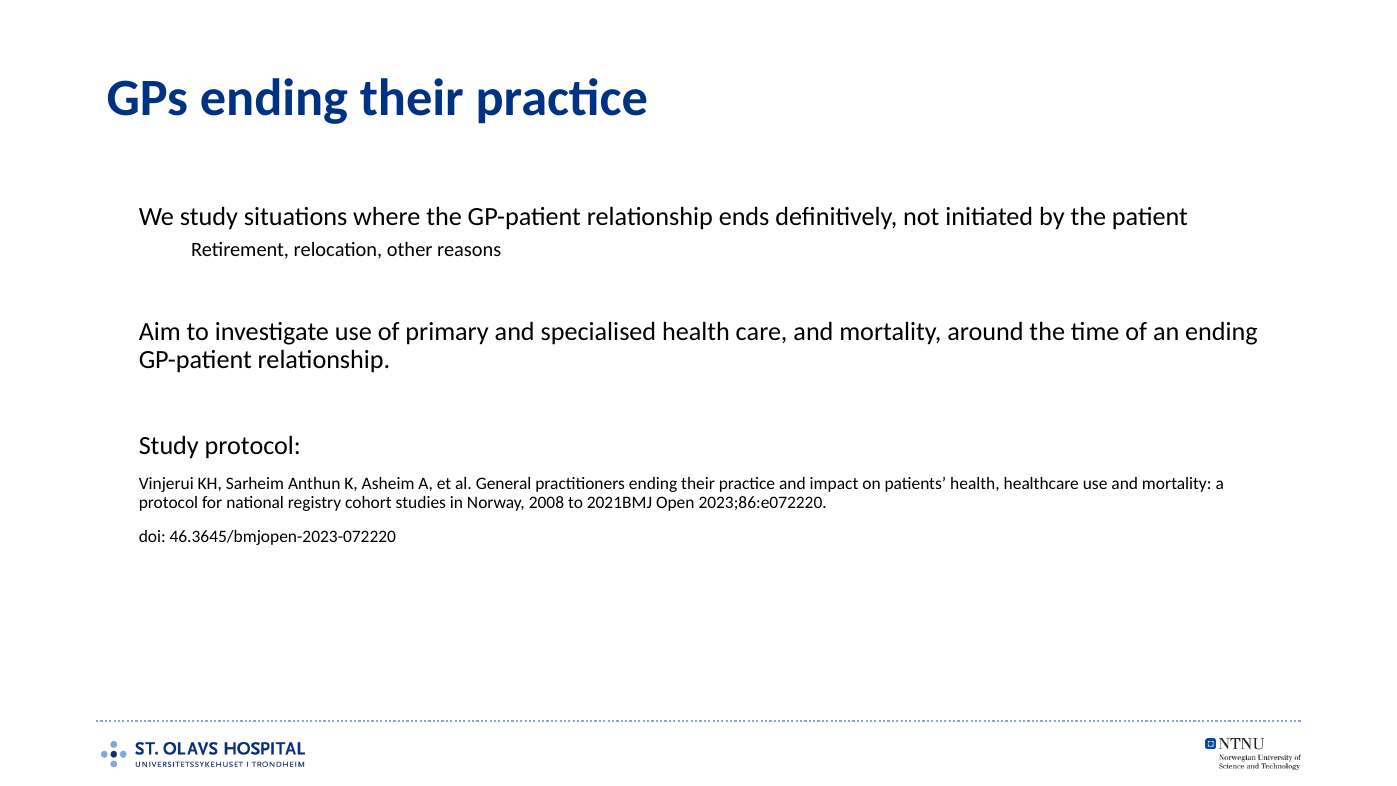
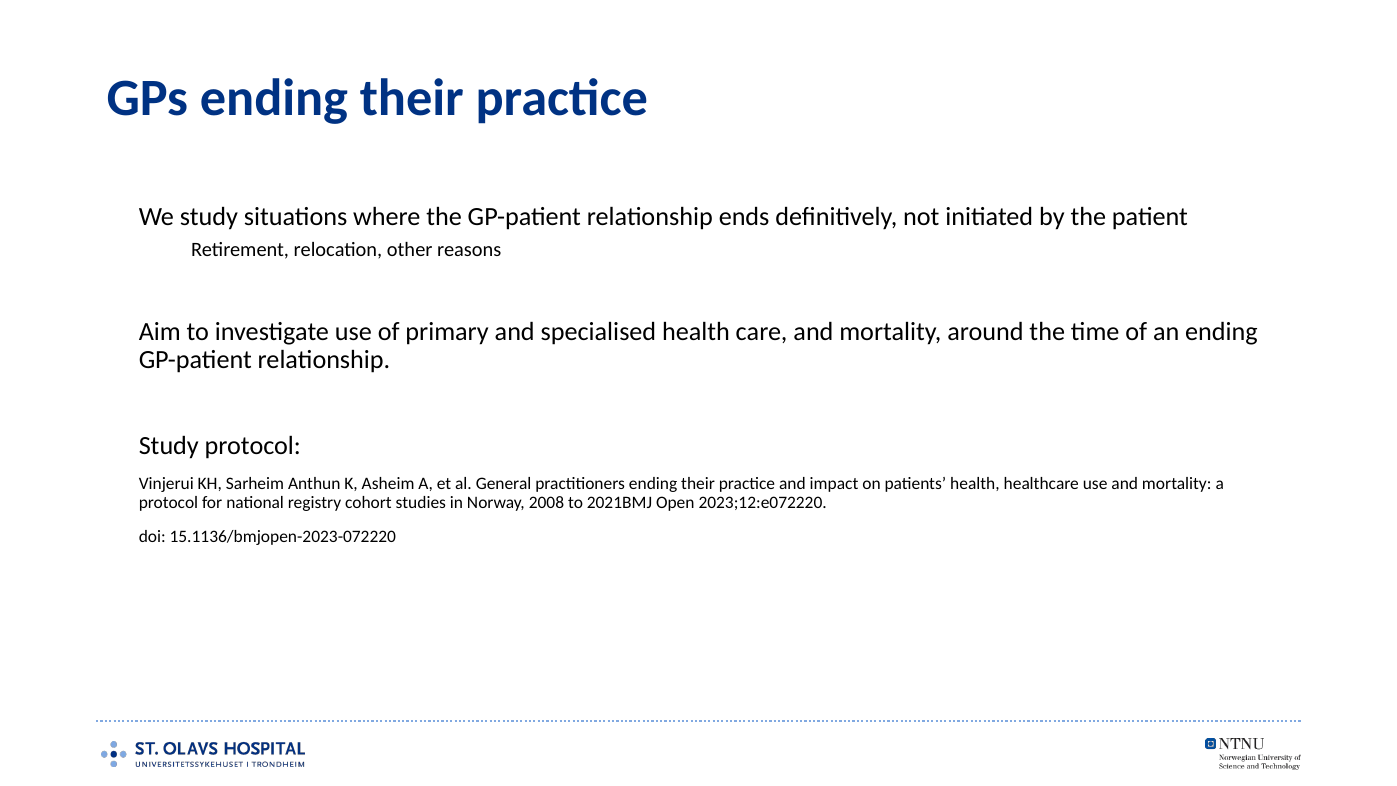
2023;86:e072220: 2023;86:e072220 -> 2023;12:e072220 (763, 503)
46.3645/bmjopen-2023-072220: 46.3645/bmjopen-2023-072220 -> 15.1136/bmjopen-2023-072220 (283, 536)
